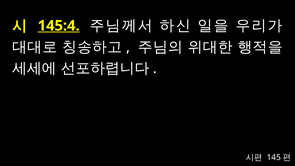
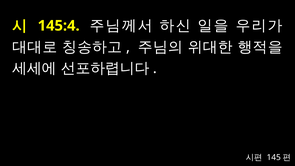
145:4 underline: present -> none (59, 26)
